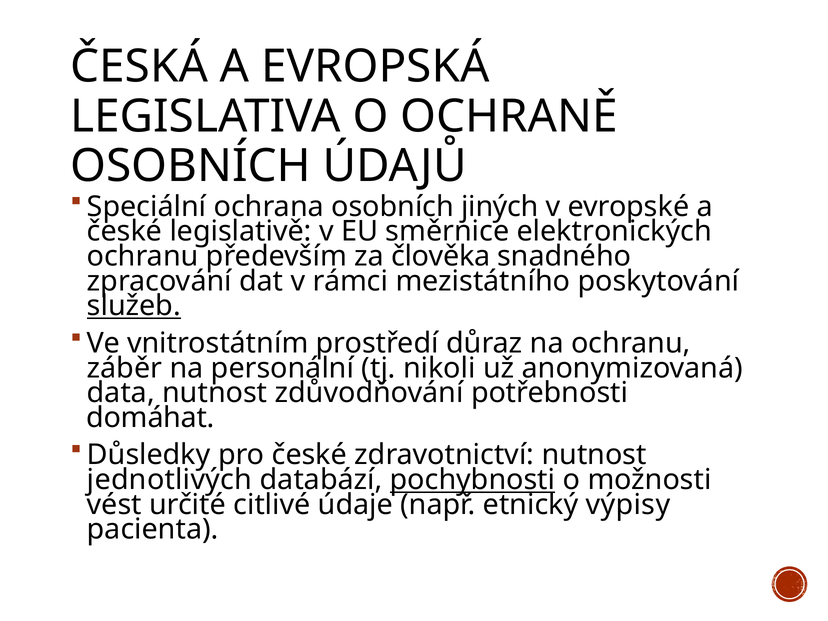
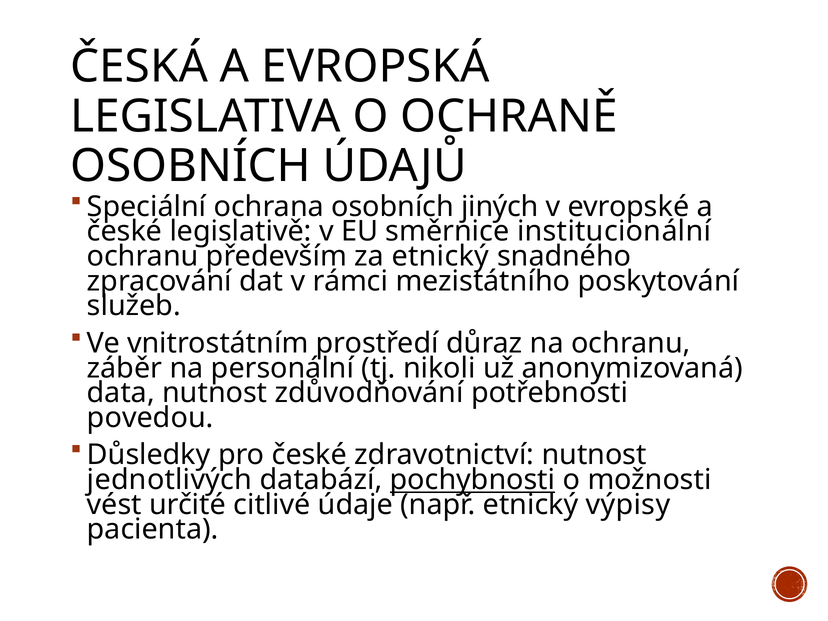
elektronických: elektronických -> institucionální (614, 231)
za člověka: člověka -> etnický (440, 256)
služeb underline: present -> none (134, 306)
domáhat: domáhat -> povedou (150, 418)
